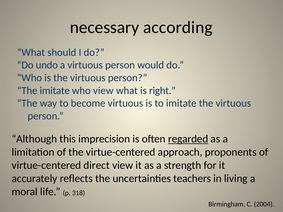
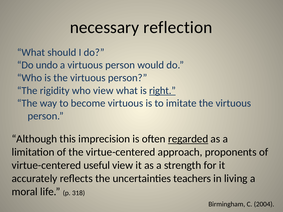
according: according -> reflection (178, 27)
The imitate: imitate -> rigidity (55, 91)
right underline: none -> present (162, 91)
direct: direct -> useful (97, 166)
